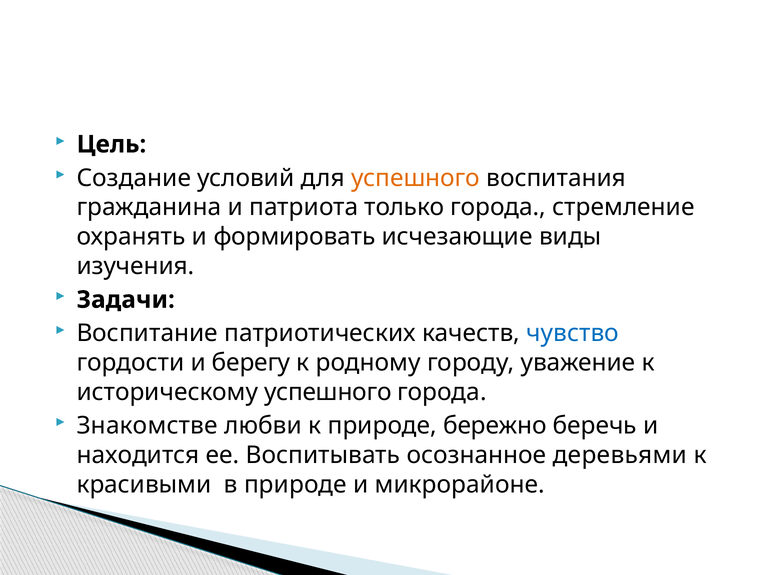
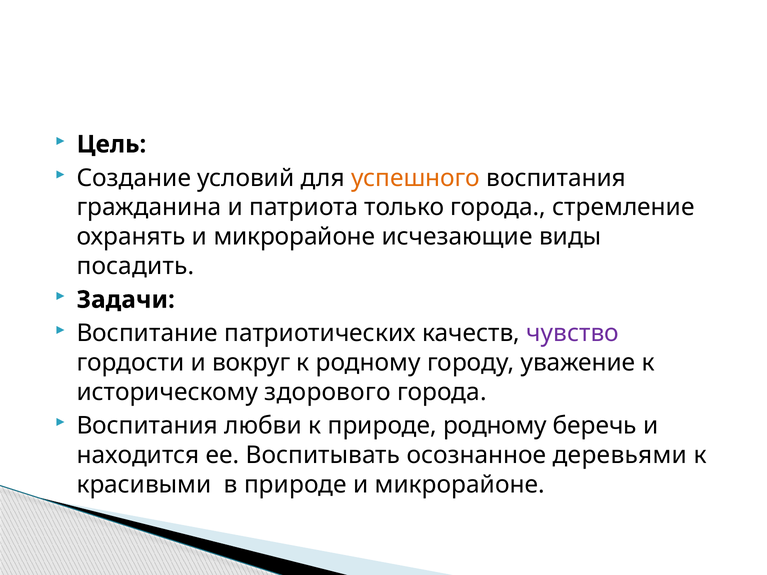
охранять и формировать: формировать -> микрорайоне (294, 237)
изучения: изучения -> посадить (135, 266)
чувство colour: blue -> purple (573, 334)
берегу: берегу -> вокруг (251, 363)
историческому успешного: успешного -> здорового (328, 392)
Знакомстве: Знакомстве -> Воспитания (147, 426)
природе бережно: бережно -> родному (495, 426)
